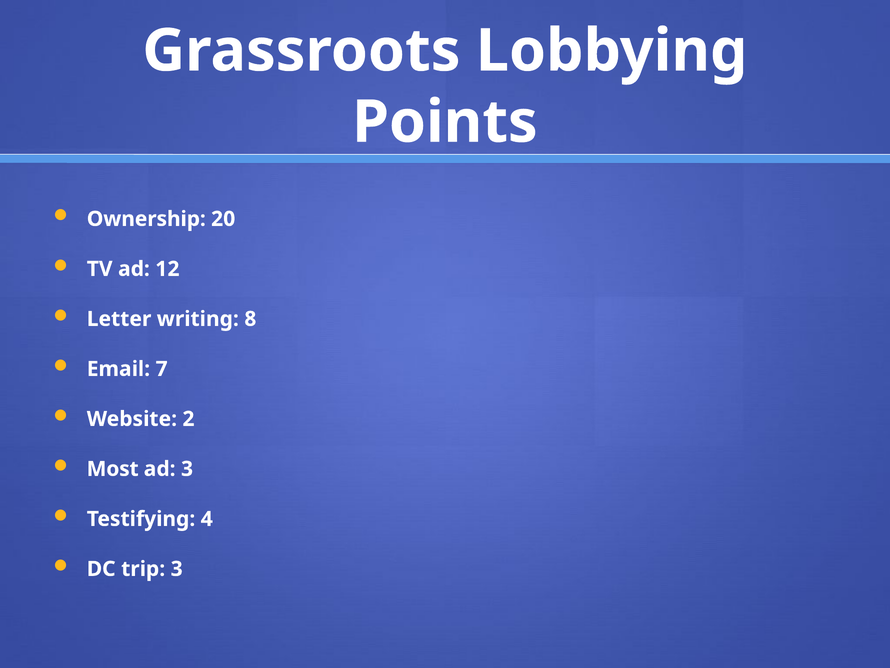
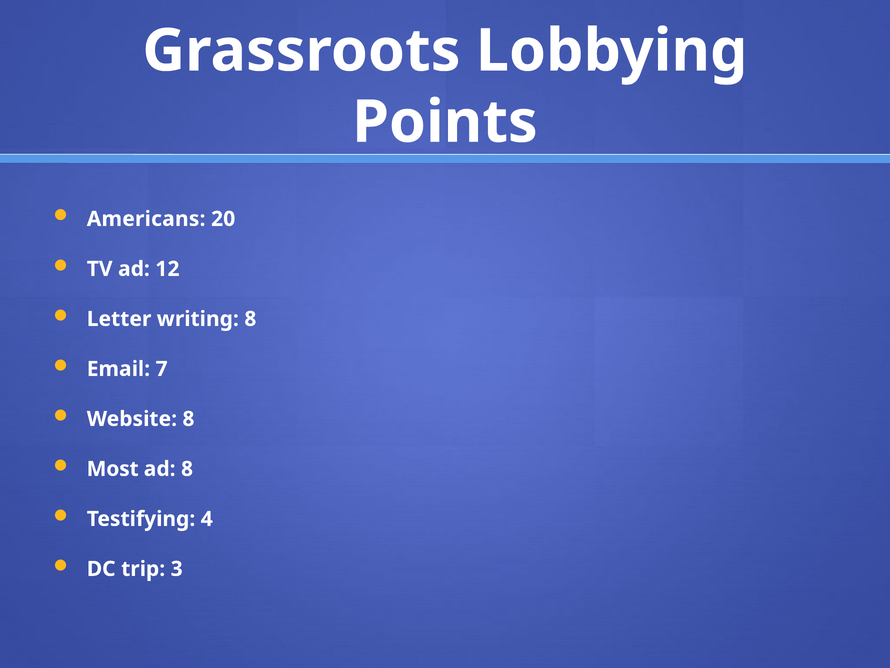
Ownership: Ownership -> Americans (146, 219)
Website 2: 2 -> 8 (188, 419)
ad 3: 3 -> 8 (187, 469)
